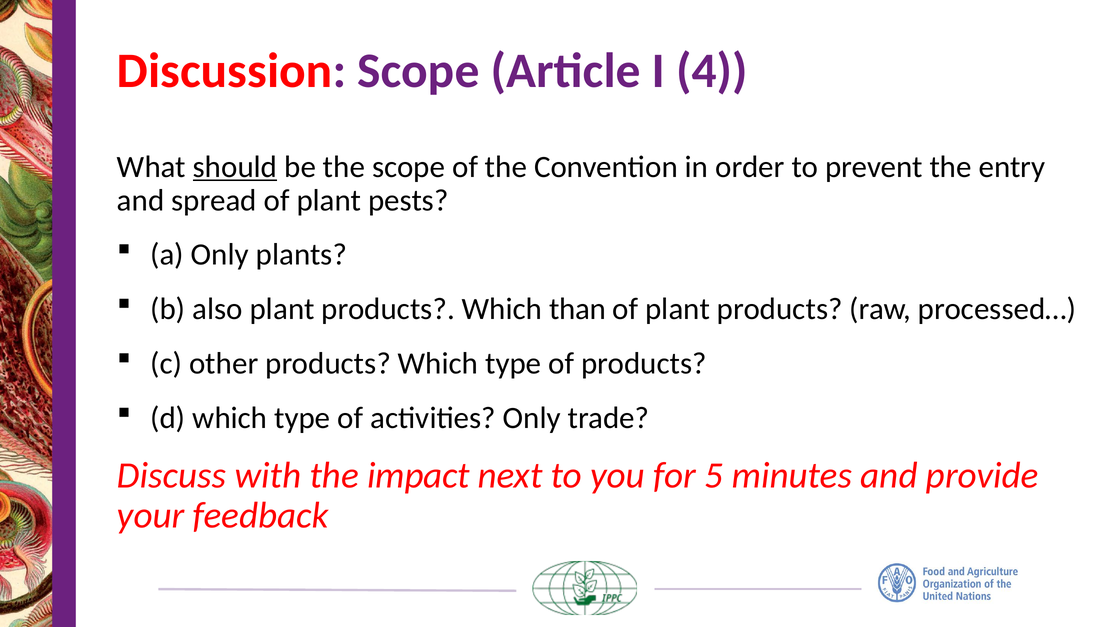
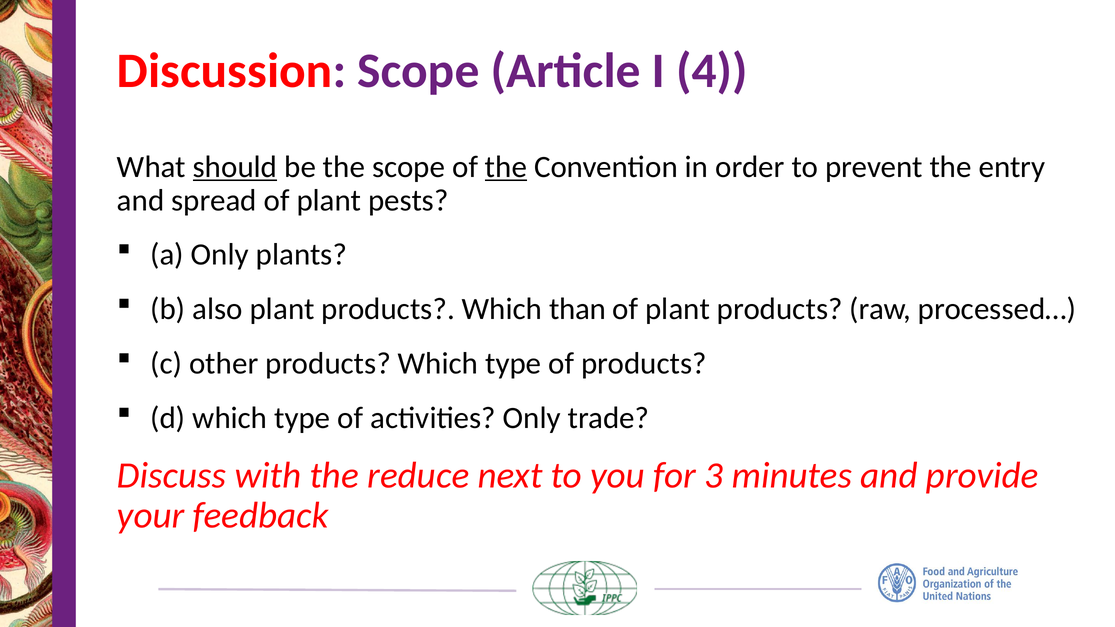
the underline: none -> present (506, 167)
impact: impact -> reduce (418, 476)
5: 5 -> 3 (714, 476)
